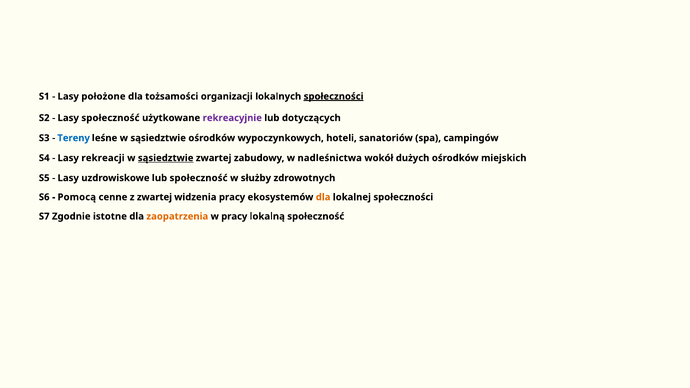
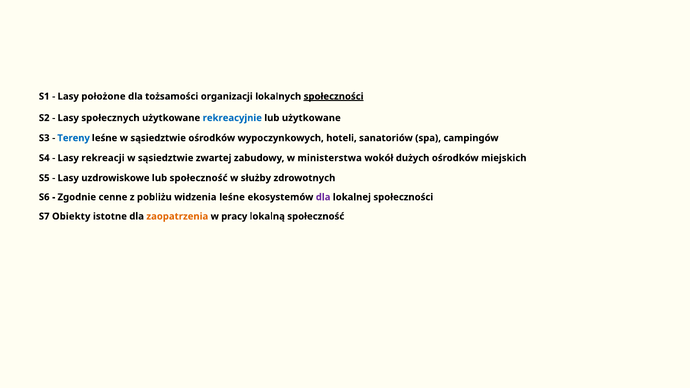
Lasy społeczność: społeczność -> społecznych (110, 118)
rekreacyjnie colour: purple -> blue (232, 118)
lub dotyczących: dotyczących -> użytkowane (311, 118)
sąsiedztwie underline: present -> none (166, 158)
nadleśnictwa: nadleśnictwa -> ministerstwa (330, 158)
Pomocą: Pomocą -> Zgodnie (77, 197)
z zwartej: zwartej -> pobliżu (154, 197)
widzenia pracy: pracy -> leśne (232, 197)
dla colour: orange -> purple (323, 197)
Zgodnie: Zgodnie -> Obiekty (71, 216)
